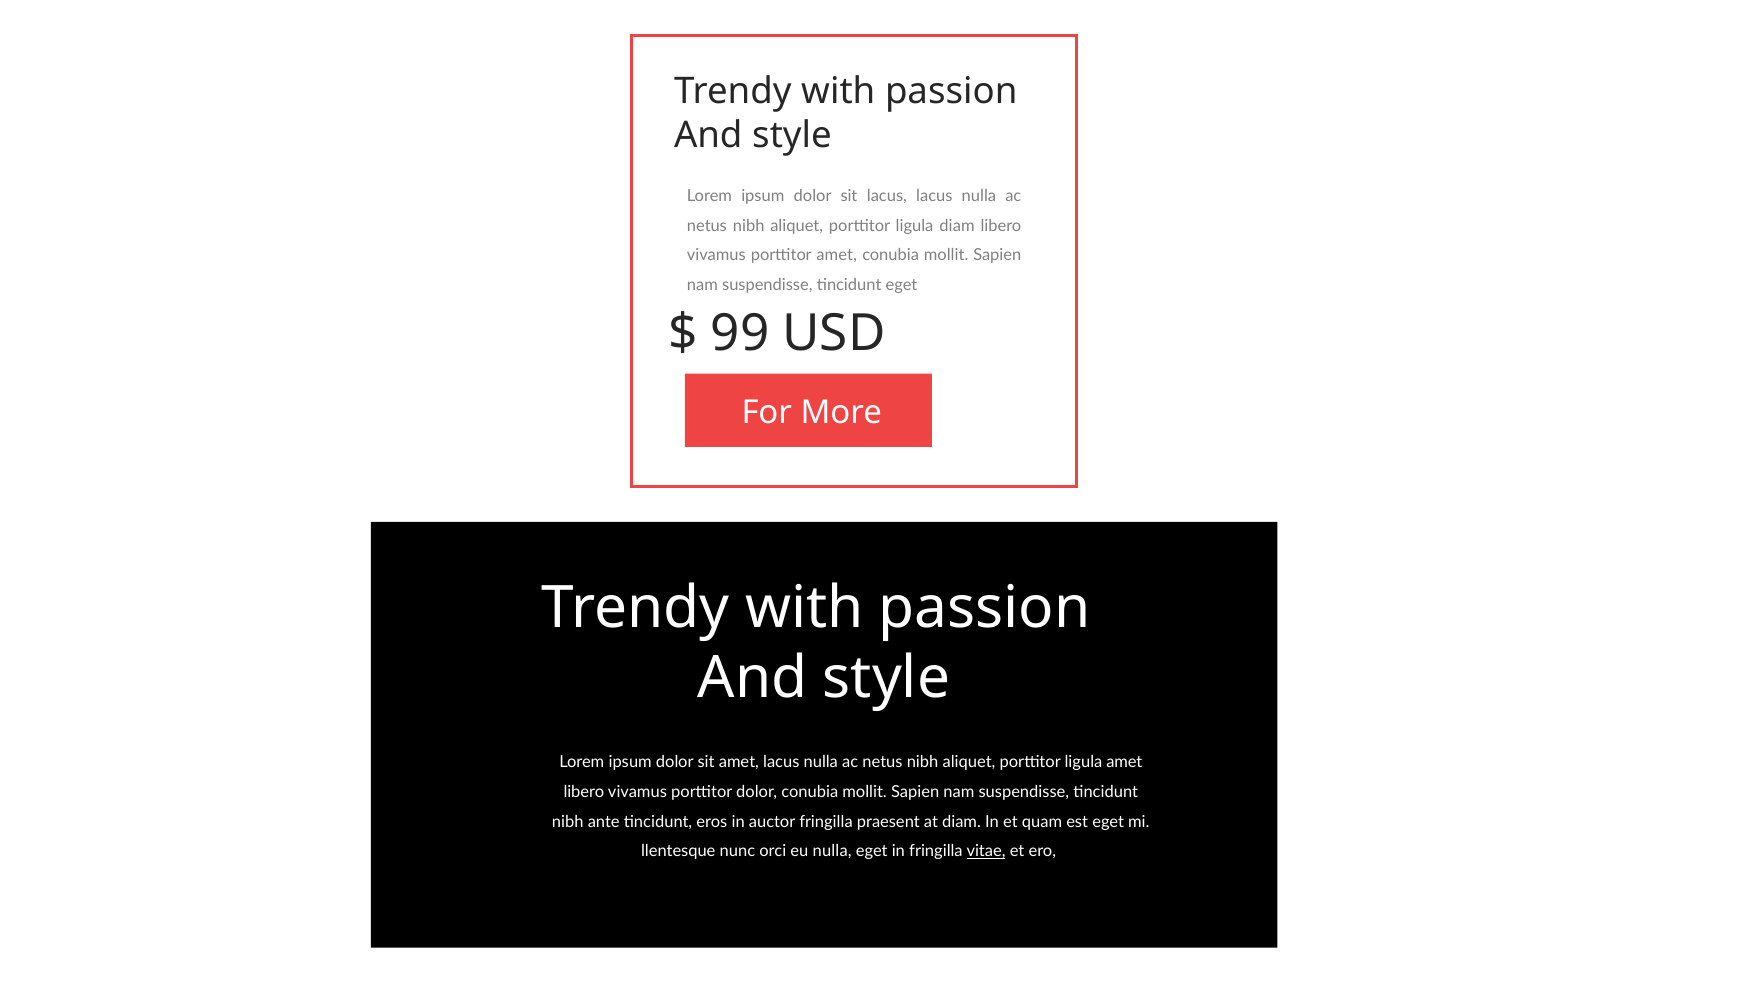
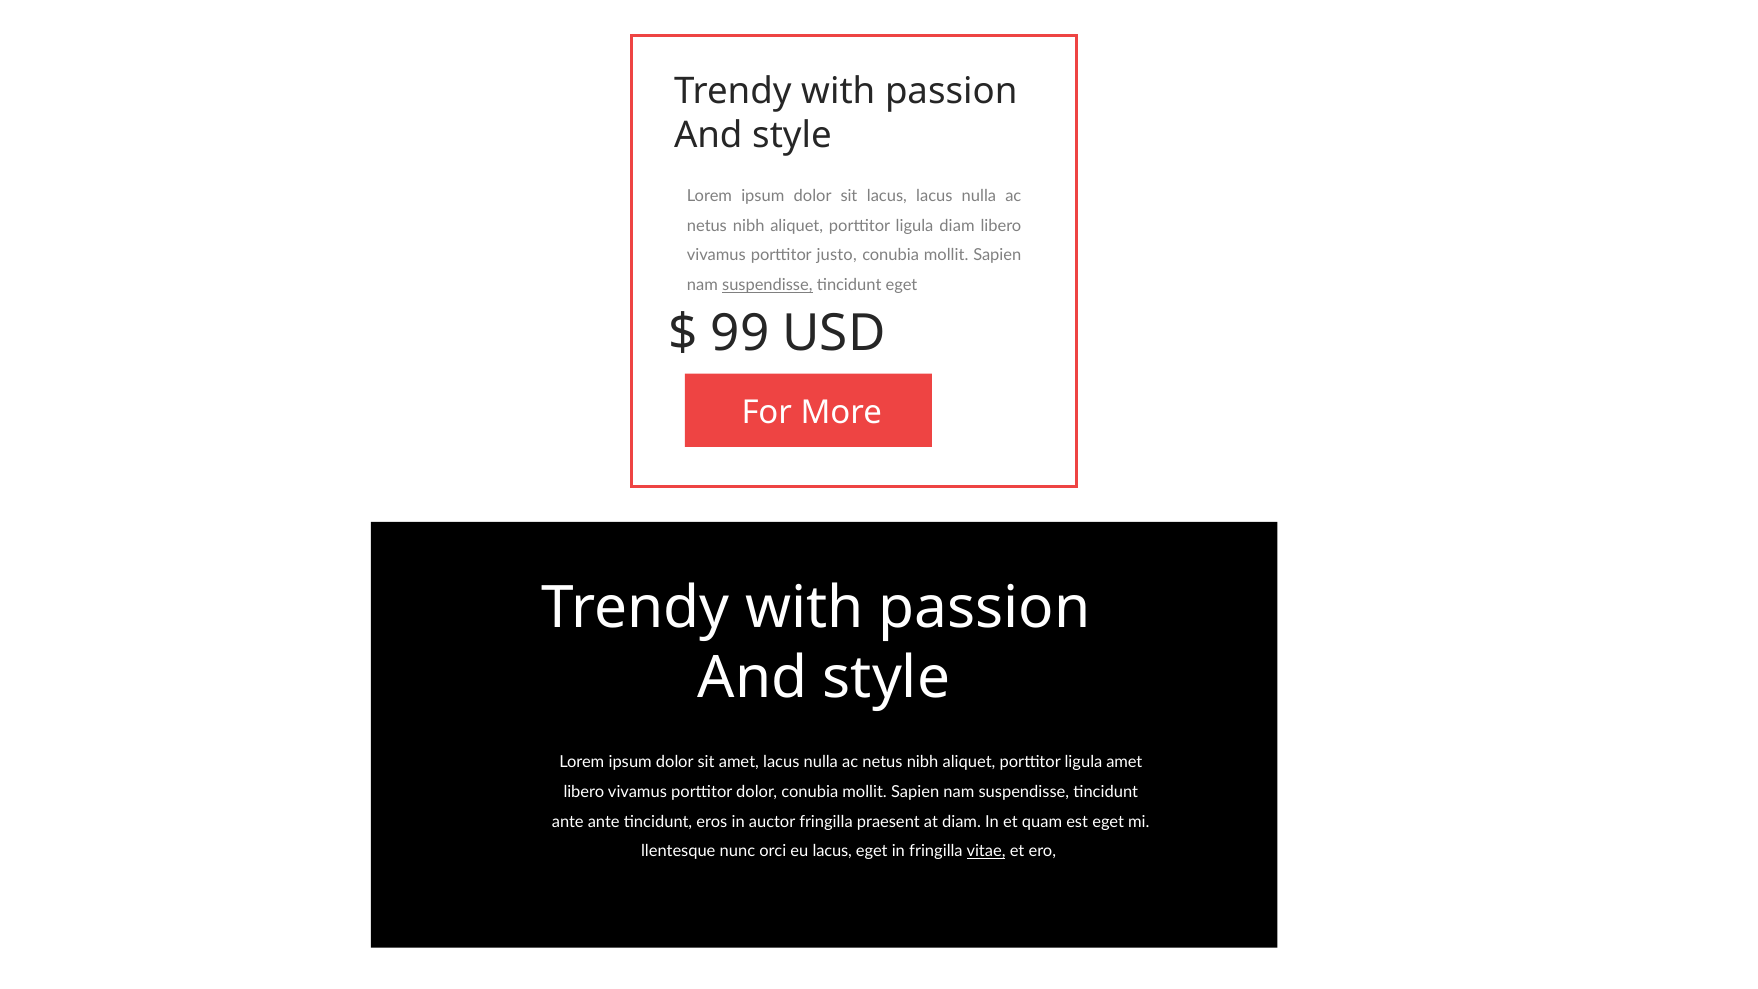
porttitor amet: amet -> justo (837, 255)
suspendisse underline: none -> present (767, 285)
nibh: nibh -> ante (568, 822)
eu nulla: nulla -> lacus (832, 851)
